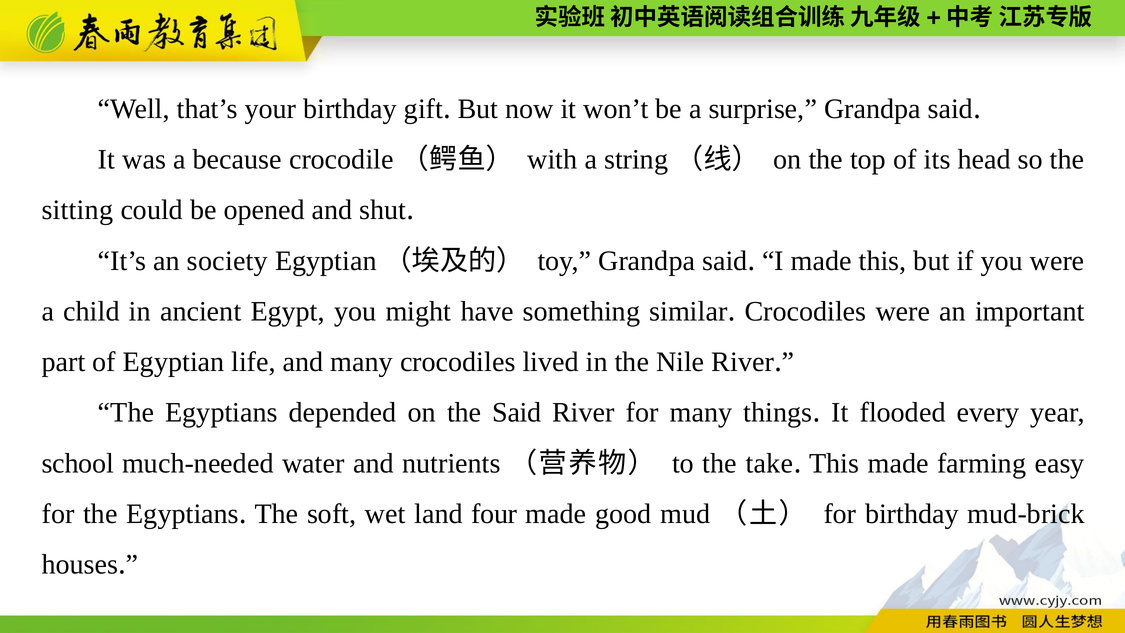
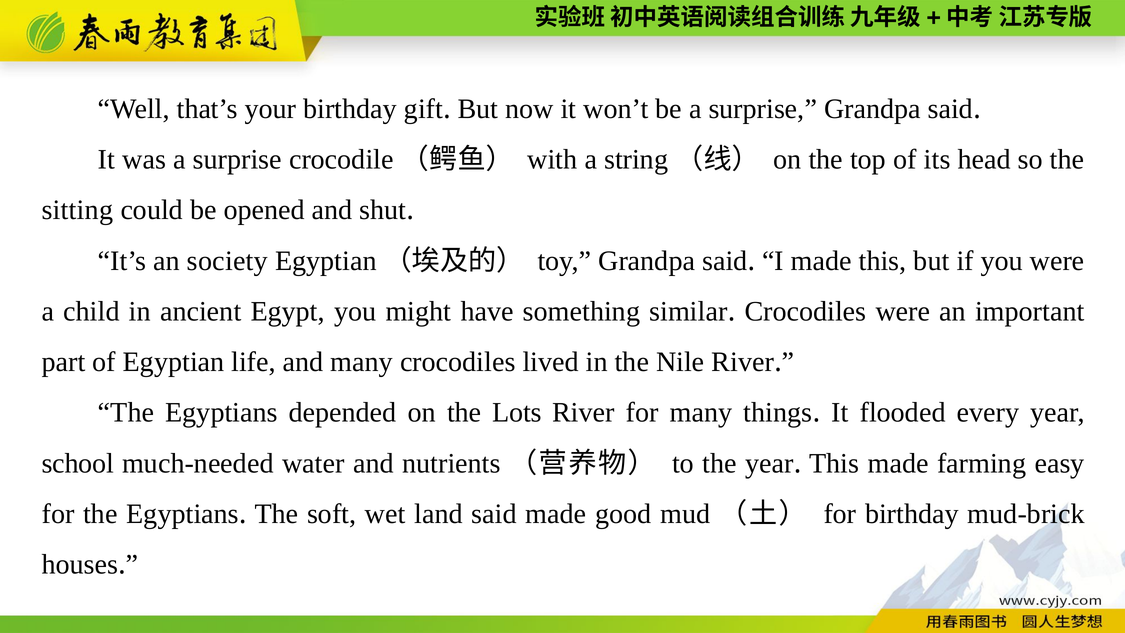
was a because: because -> surprise (237, 159)
the Said: Said -> Lots (517, 413)
the take: take -> year (769, 463)
land four: four -> said (494, 514)
